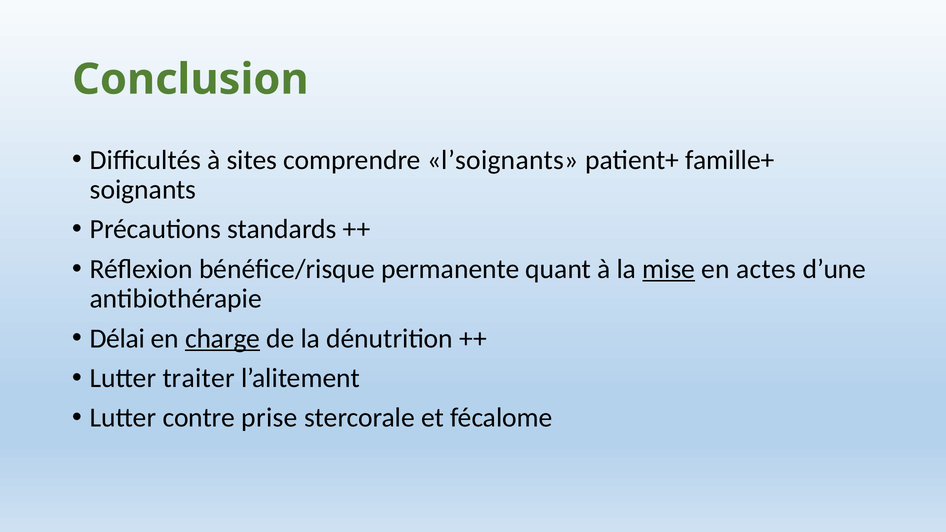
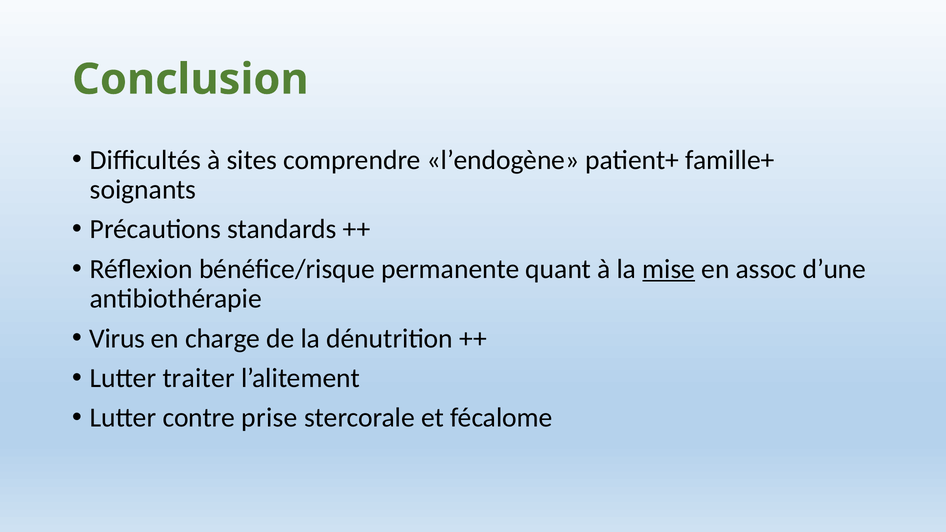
l’soignants: l’soignants -> l’endogène (503, 160)
actes: actes -> assoc (766, 269)
Délai: Délai -> Virus (117, 339)
charge underline: present -> none (223, 339)
